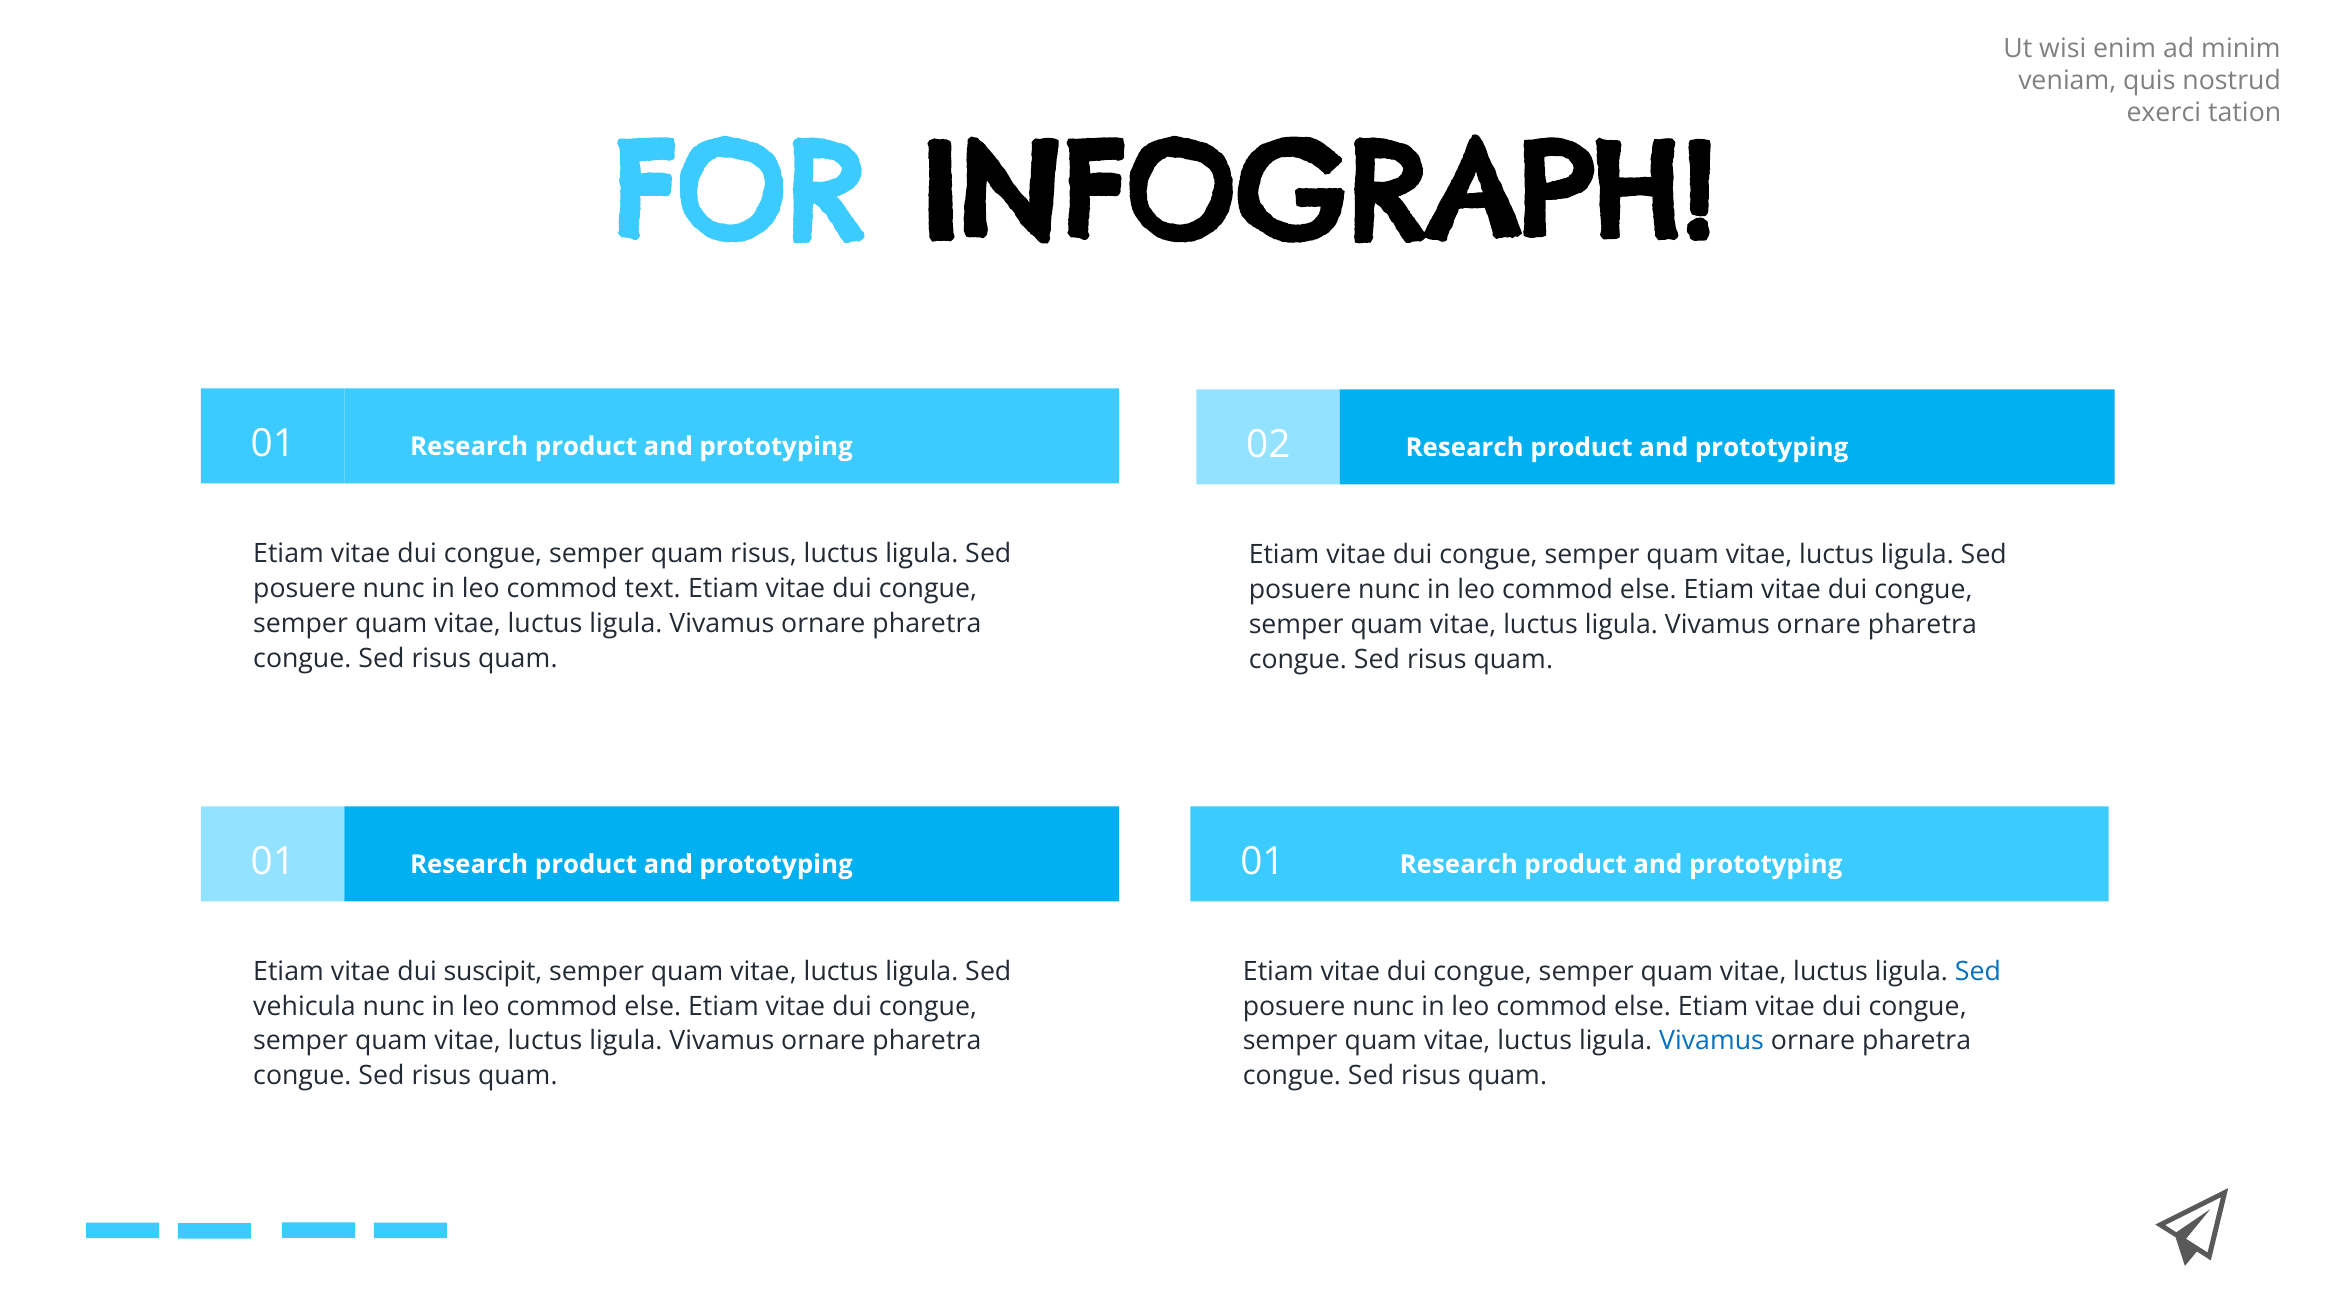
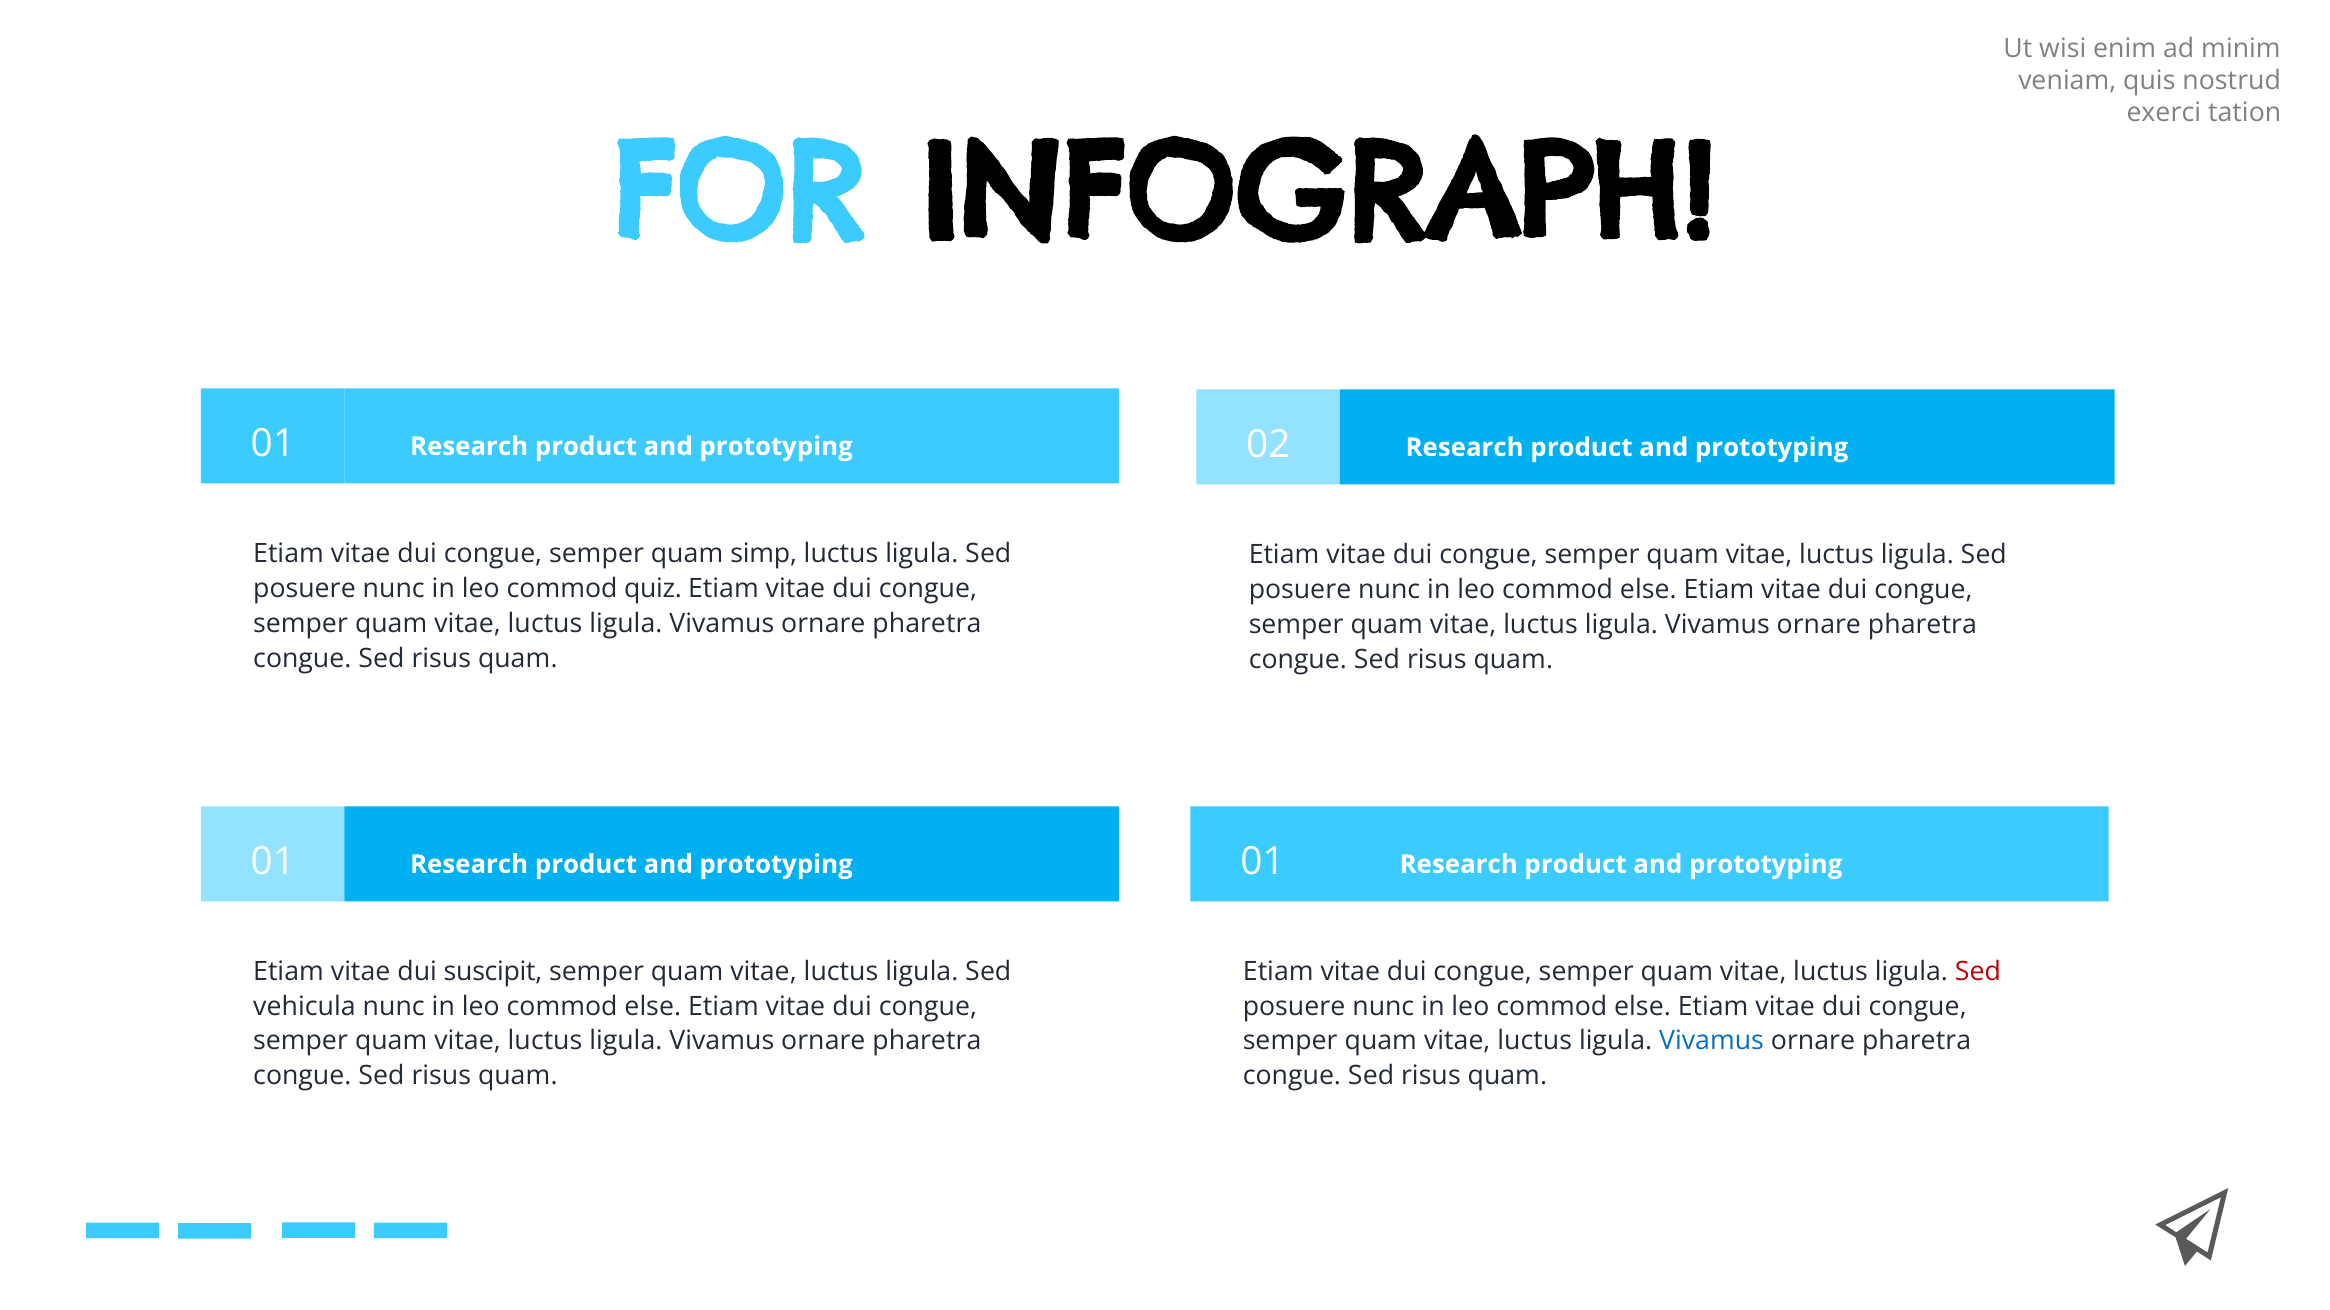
quam risus: risus -> simp (764, 554)
text: text -> quiz (653, 589)
Sed colour: blue -> red (1978, 972)
